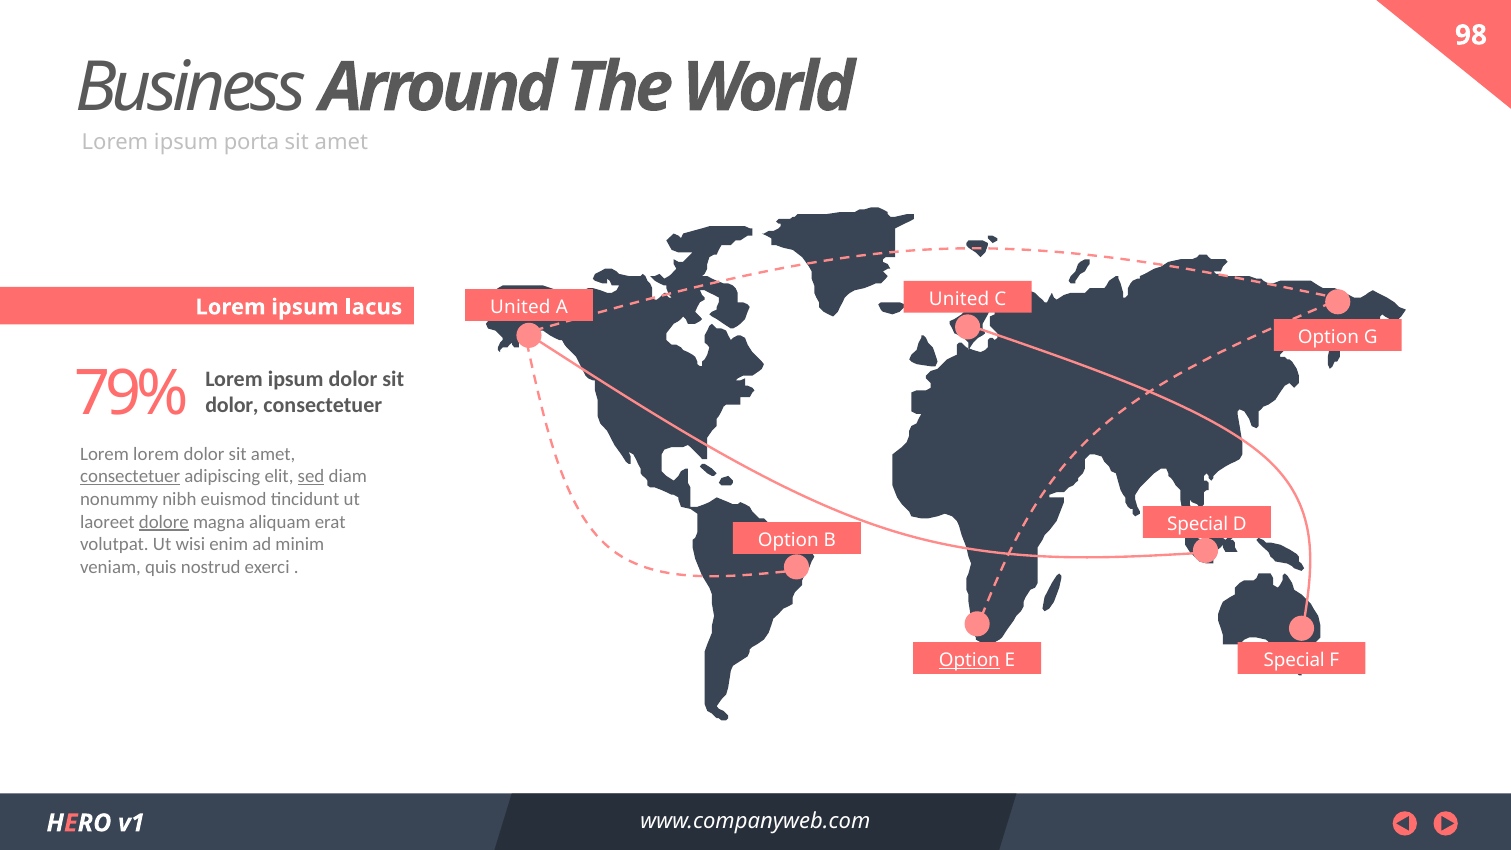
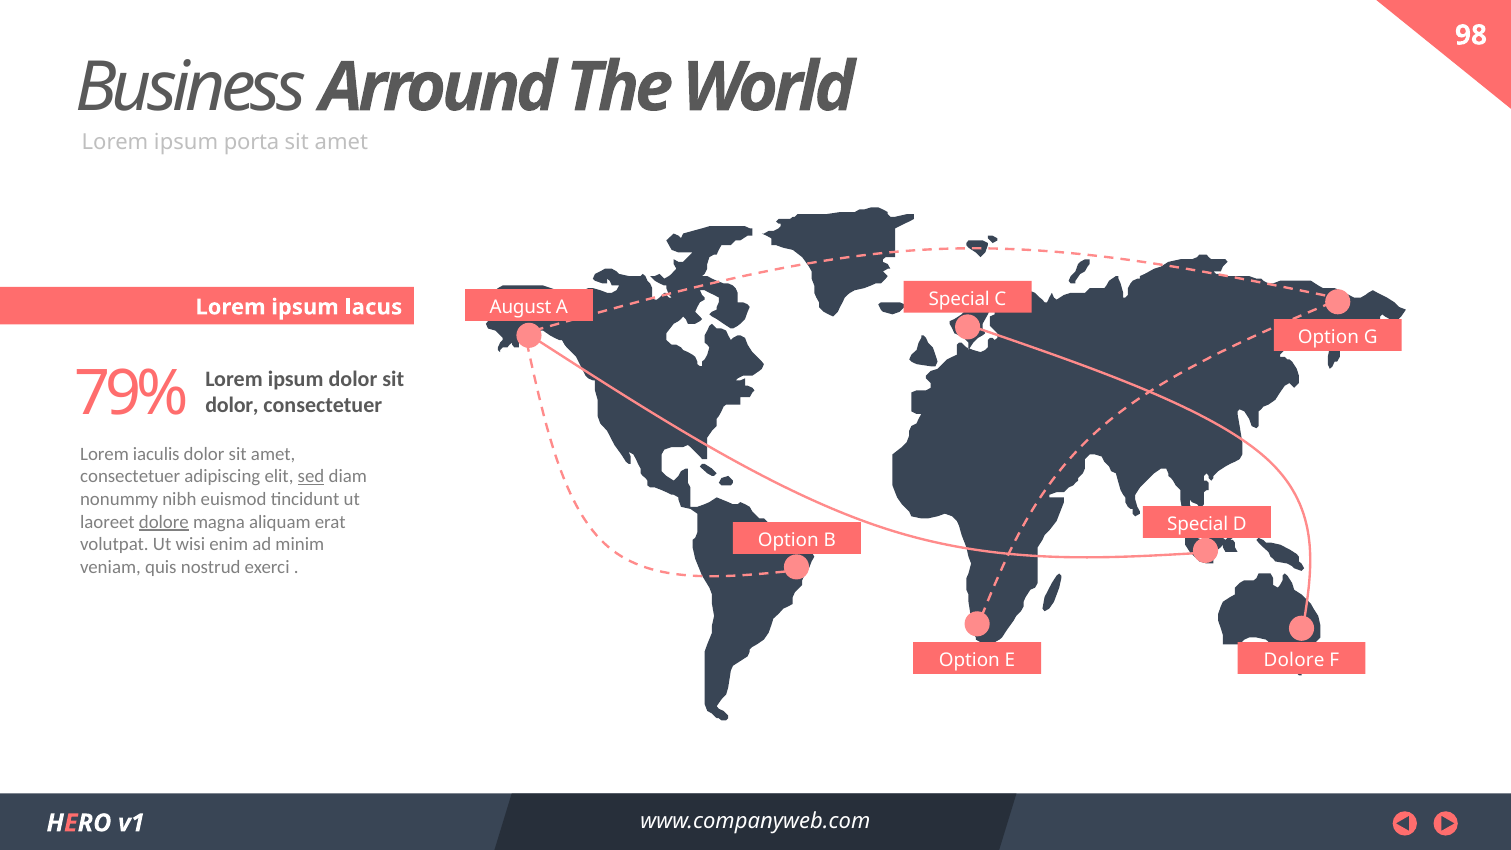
United: United -> Special (959, 299)
United: United -> August (521, 307)
Lorem lorem: lorem -> iaculis (156, 454)
consectetuer underline: present -> none (130, 477)
Option underline: present -> none (969, 660)
Special: Special -> Dolore (1294, 660)
